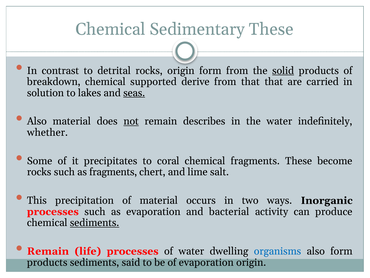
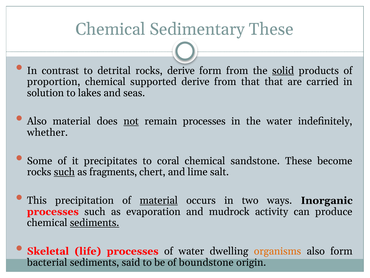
rocks origin: origin -> derive (181, 71)
breakdown: breakdown -> proportion (54, 82)
seas underline: present -> none (134, 93)
remain describes: describes -> processes (204, 121)
chemical fragments: fragments -> sandstone (255, 161)
such underline: none -> present (64, 172)
material underline: none -> present (159, 200)
bacterial: bacterial -> mudrock (229, 211)
Remain: Remain -> Skeletal (48, 251)
organisms colour: blue -> orange (278, 251)
products: products -> bacterial (47, 262)
of evaporation: evaporation -> boundstone (206, 262)
